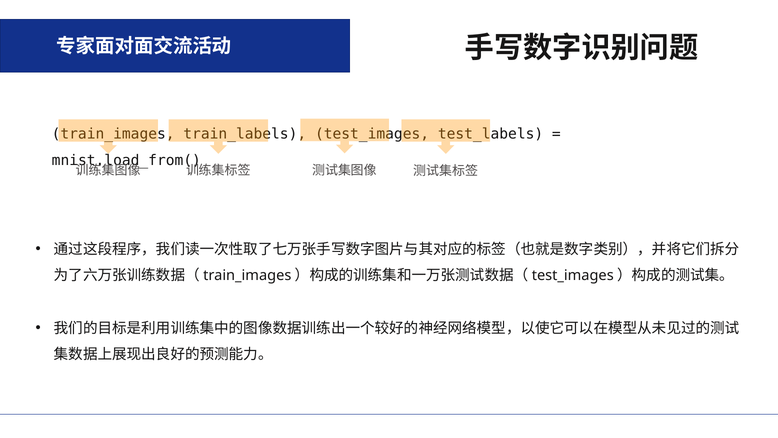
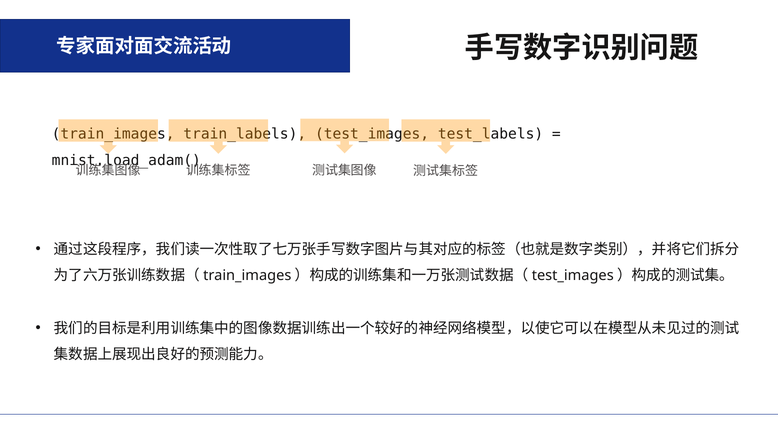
mnist.load_from(: mnist.load_from( -> mnist.load_adam( (126, 160)
